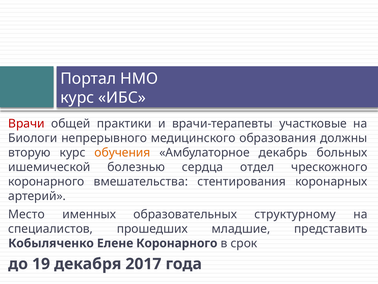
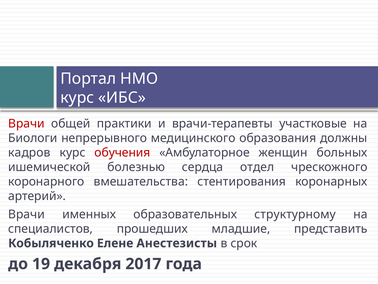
вторую: вторую -> кадров (29, 152)
обучения colour: orange -> red (122, 152)
декабрь: декабрь -> женщин (283, 152)
Место: Место -> Врачи (27, 214)
Елене Коронарного: Коронарного -> Анестезисты (177, 243)
